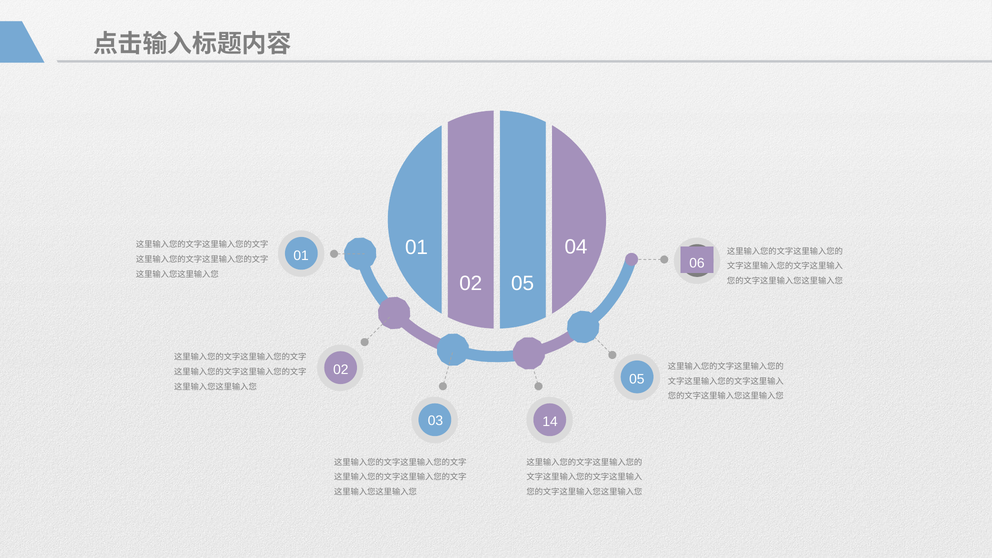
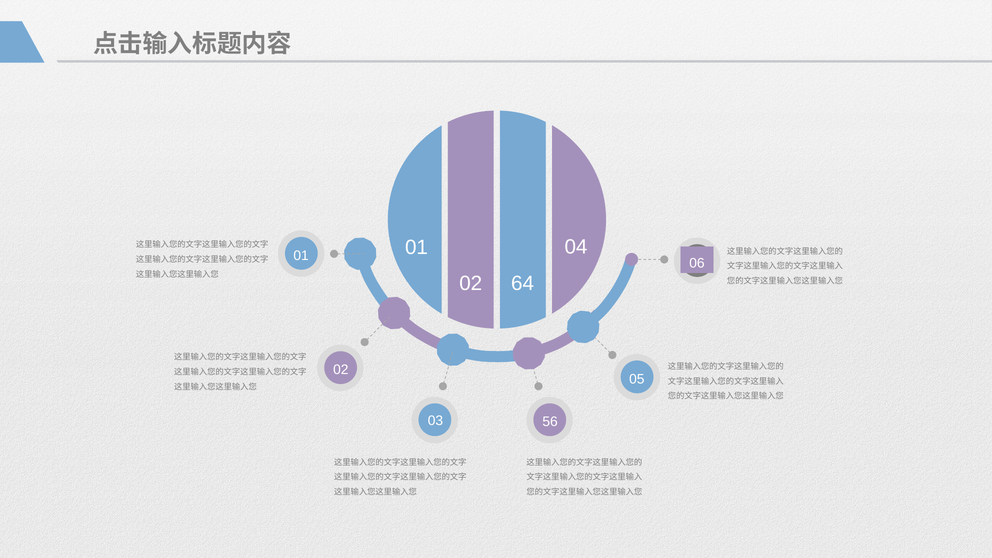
02 05: 05 -> 64 (523, 284)
14: 14 -> 56 (550, 422)
